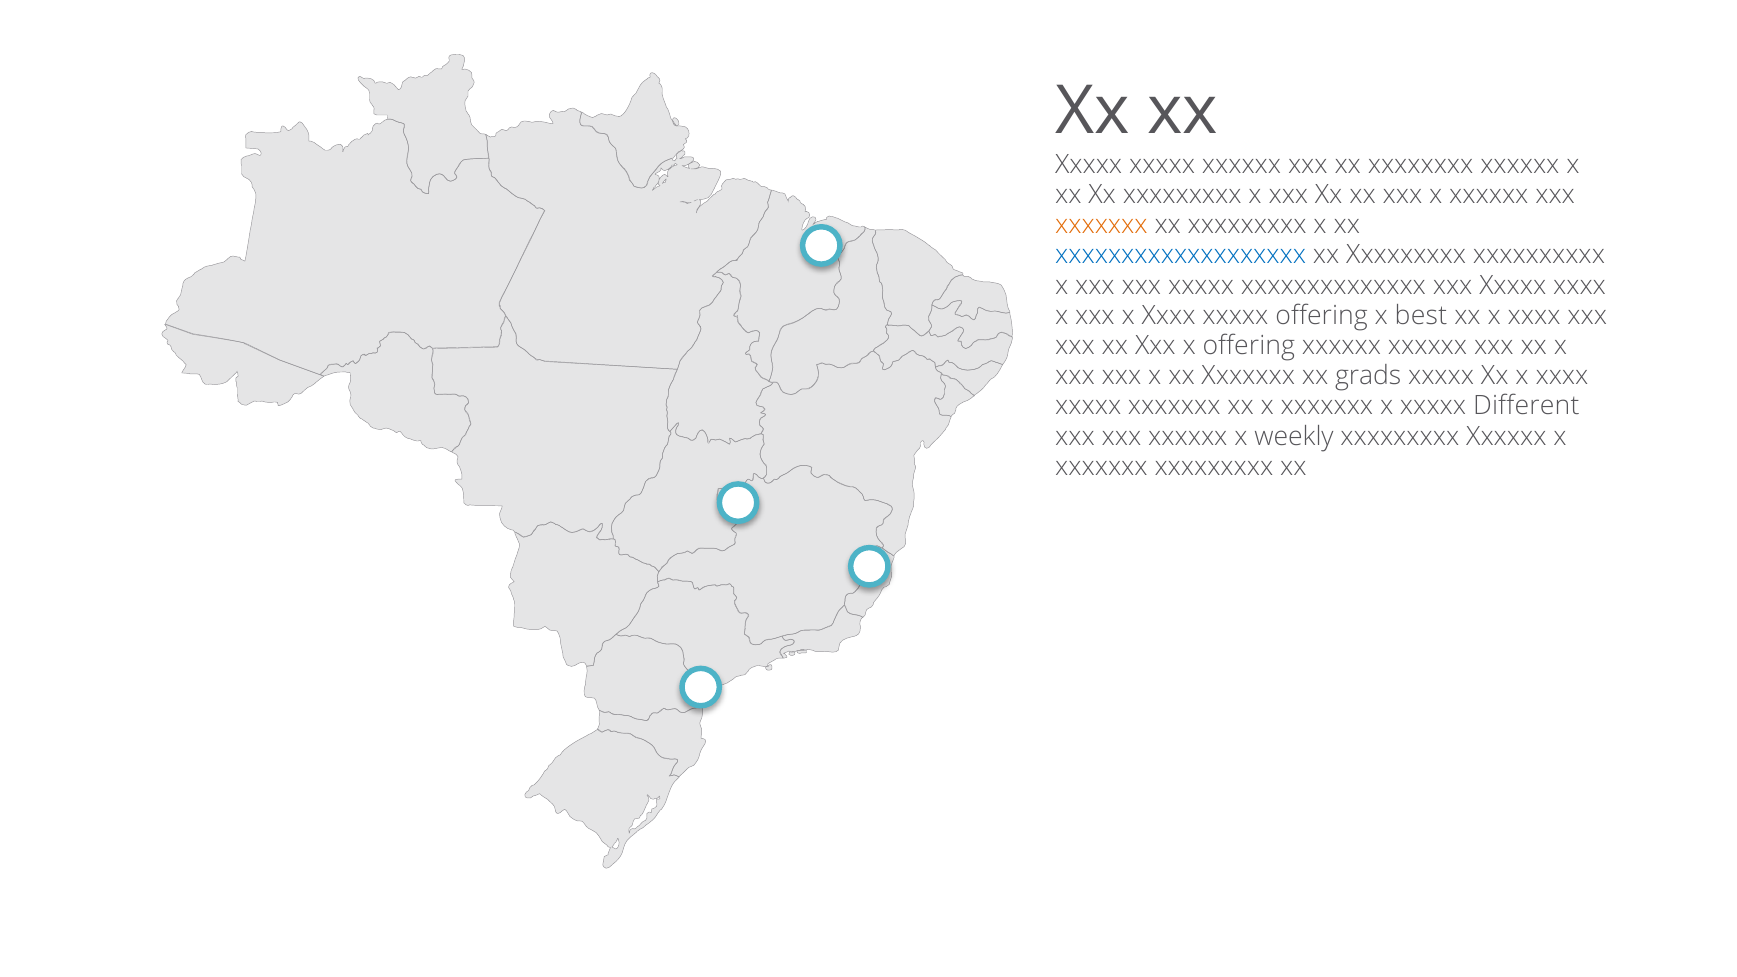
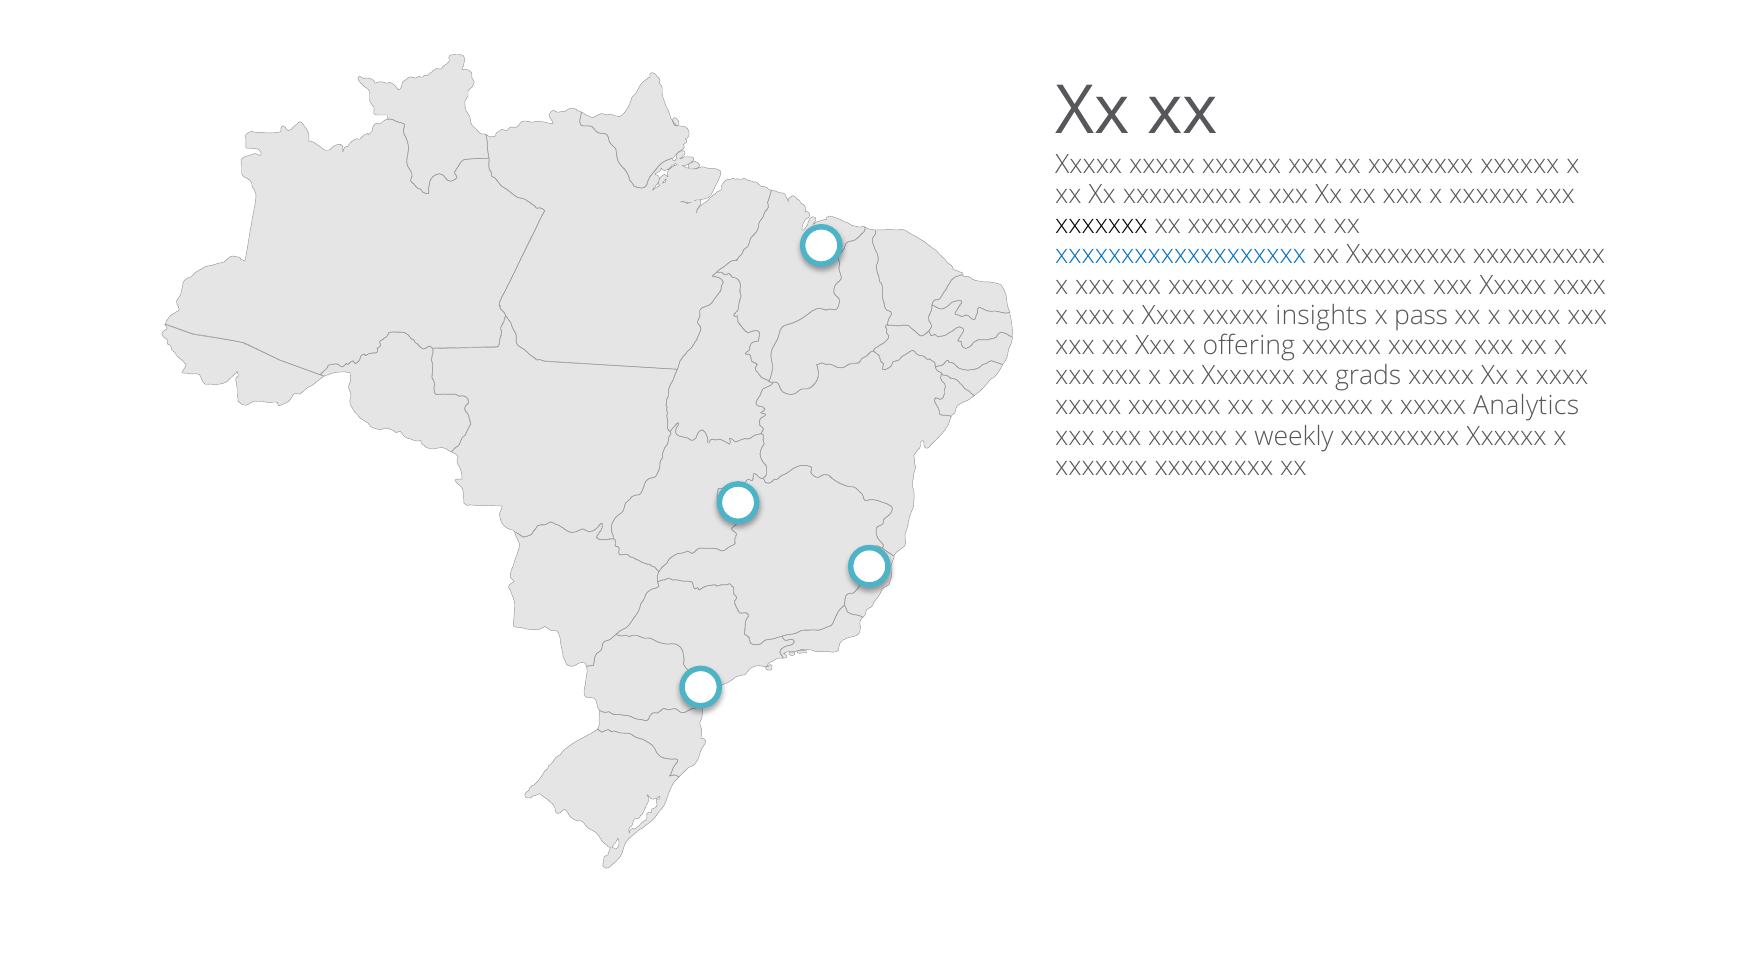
xxxxxxx colour: orange -> black (1101, 225)
xxxxx offering: offering -> insights (1321, 315)
best: best -> pass (1421, 315)
Different: Different -> Analytics (1526, 406)
